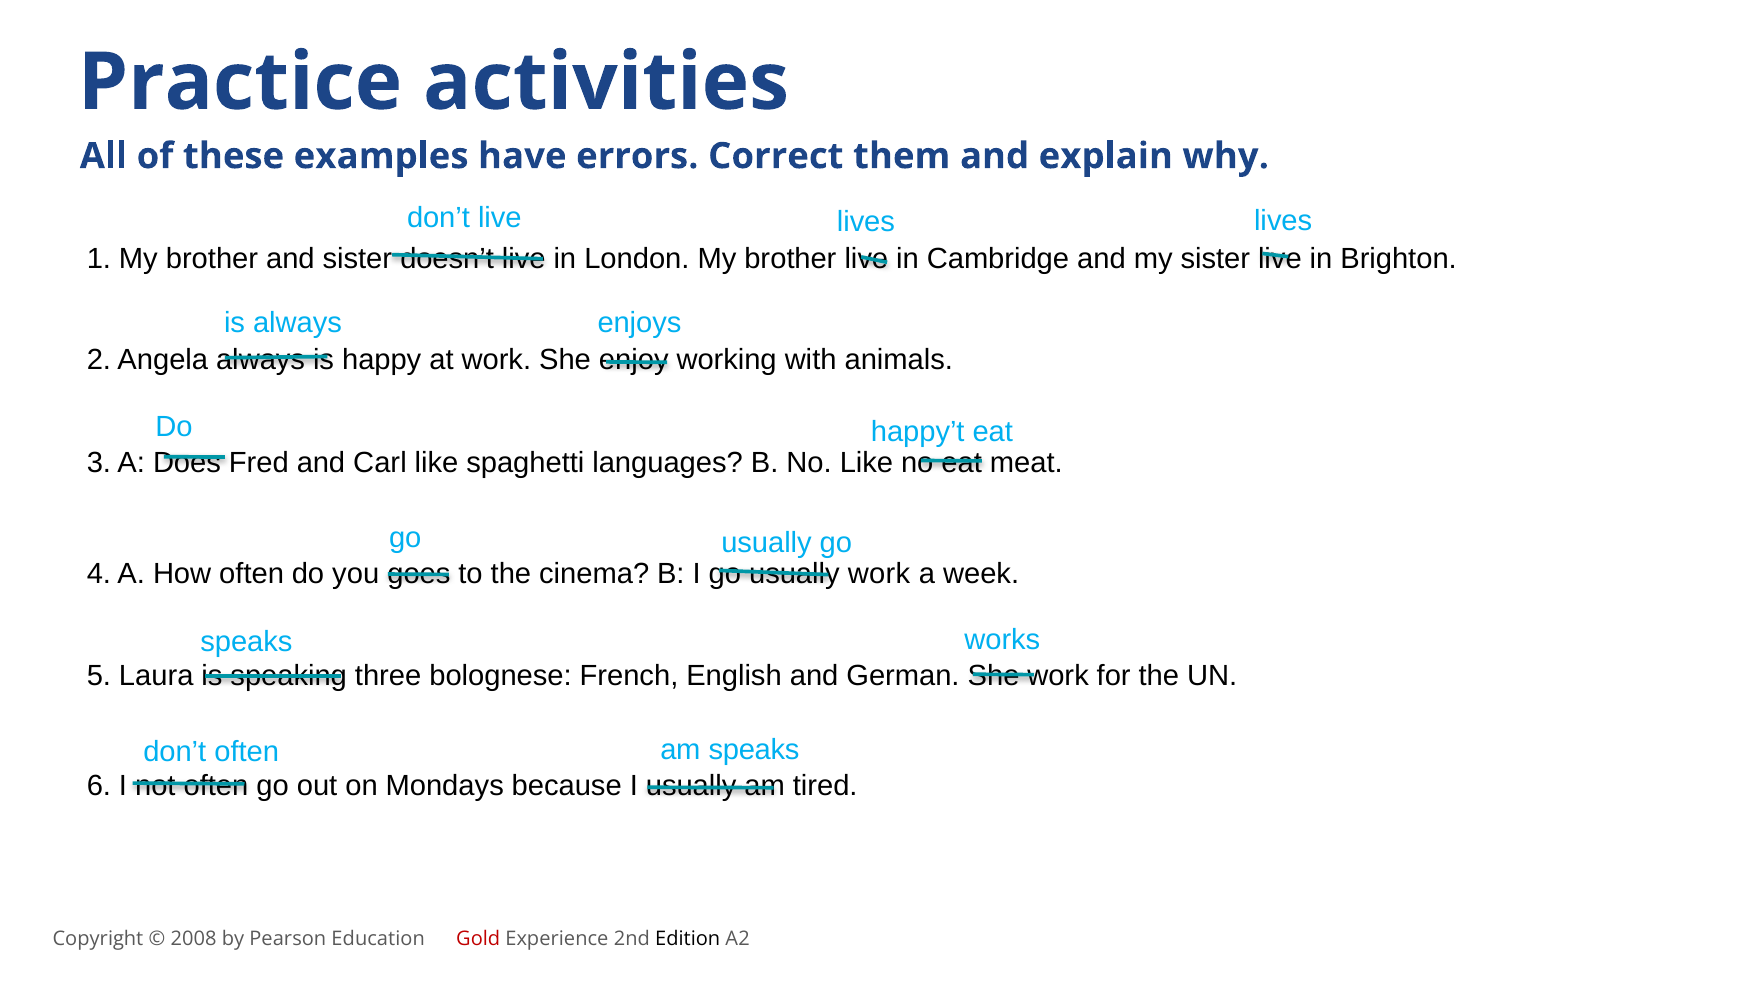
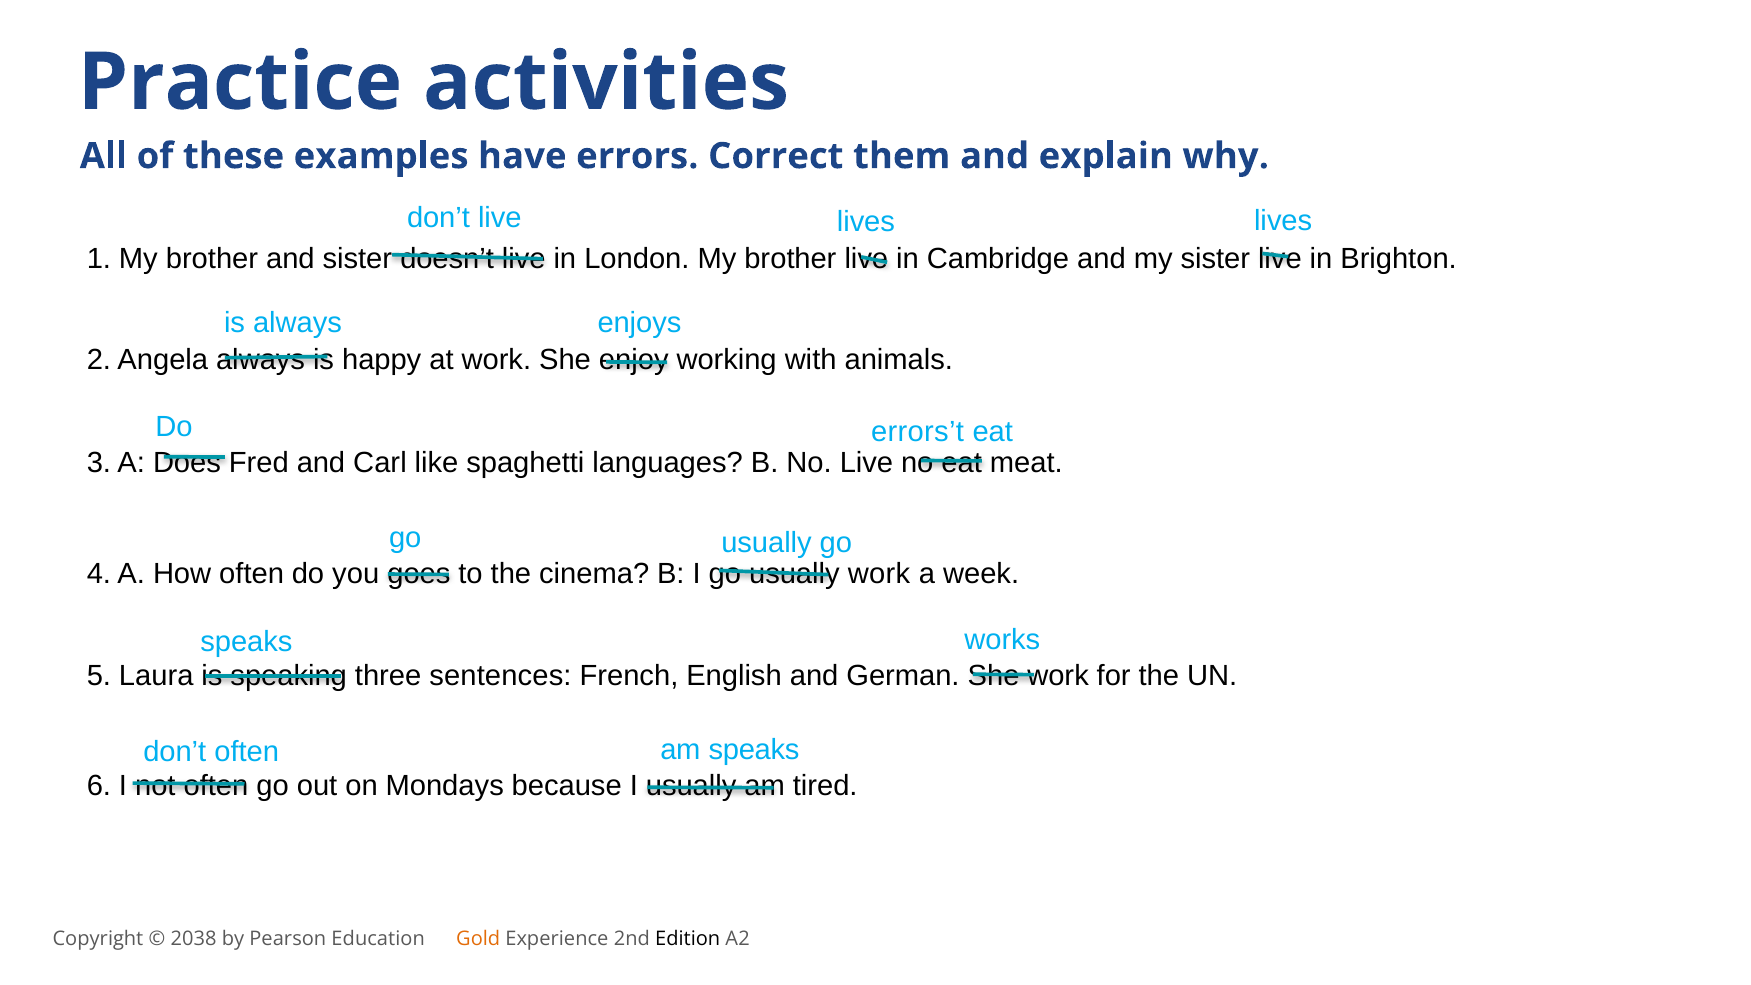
happy’t: happy’t -> errors’t (918, 432)
No Like: Like -> Live (866, 463)
bolognese: bolognese -> sentences (500, 676)
2008: 2008 -> 2038 (194, 939)
Gold colour: red -> orange (478, 939)
